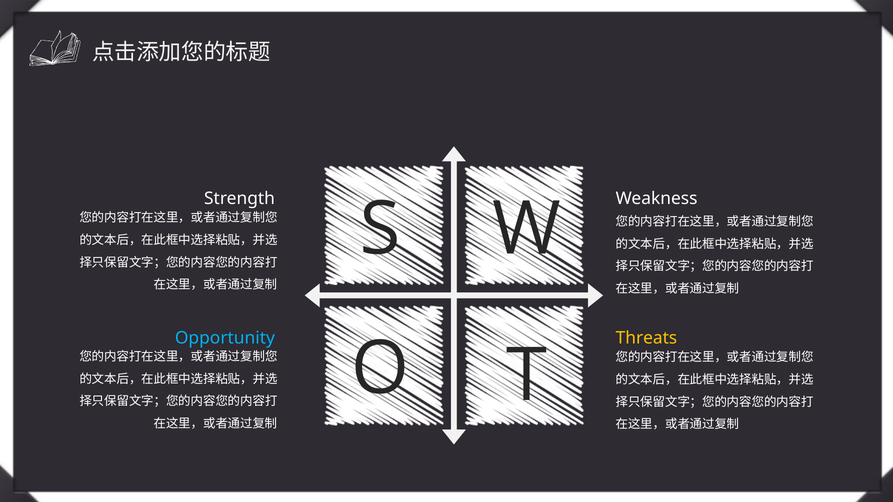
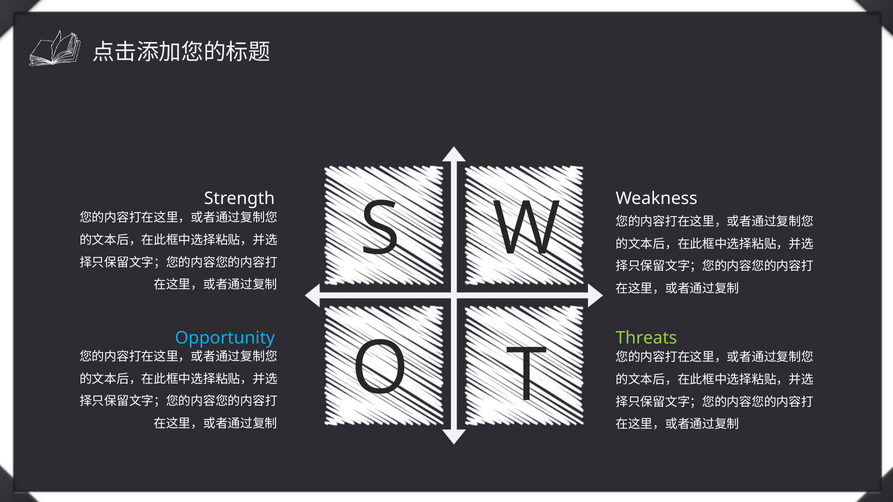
Threats colour: yellow -> light green (646, 338)
